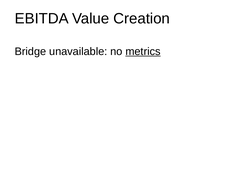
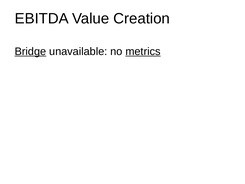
Bridge underline: none -> present (30, 51)
